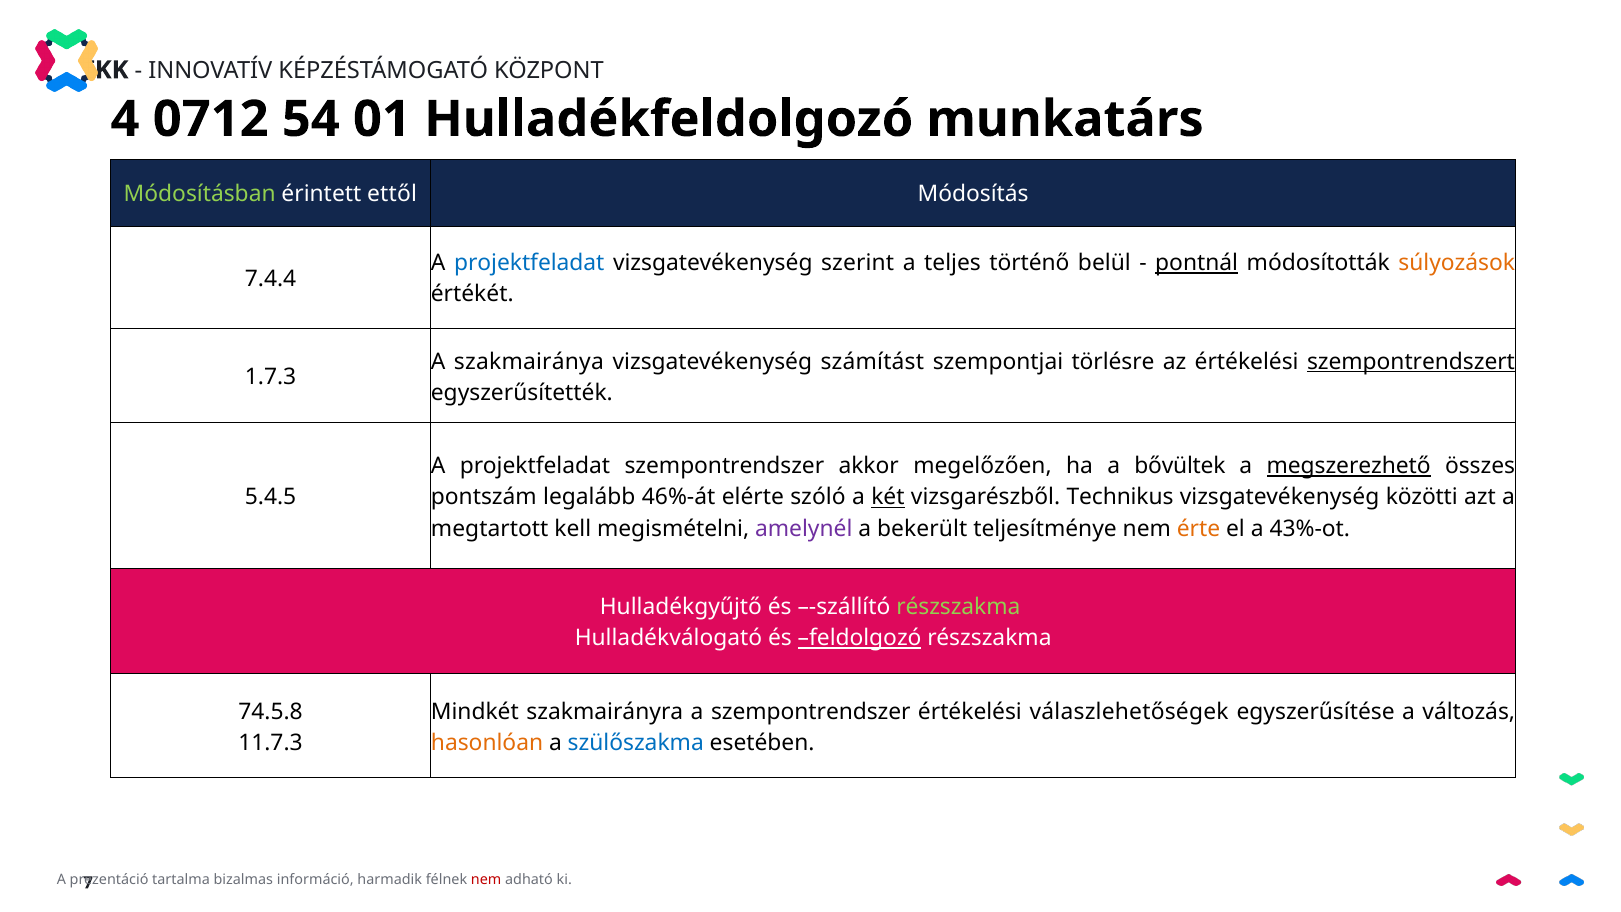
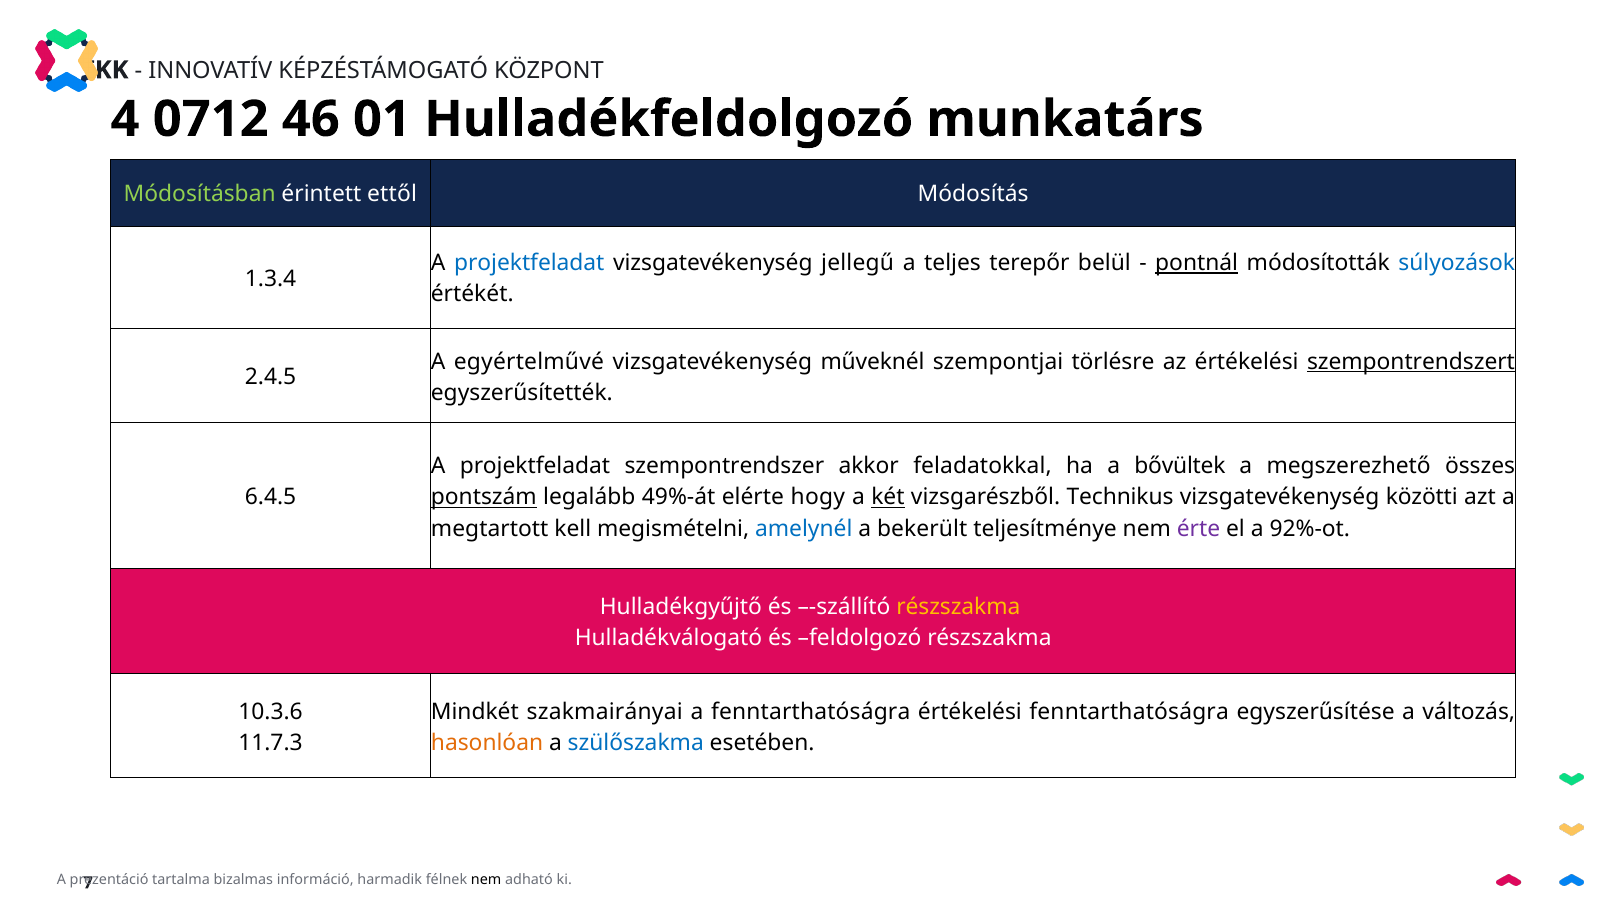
54: 54 -> 46 (311, 119)
szerint: szerint -> jellegű (858, 263)
történő: történő -> terepőr (1029, 263)
súlyozások colour: orange -> blue (1457, 263)
7.4.4: 7.4.4 -> 1.3.4 (271, 279)
szakmairánya: szakmairánya -> egyértelművé (529, 362)
számítást: számítást -> műveknél (872, 362)
1.7.3: 1.7.3 -> 2.4.5 (271, 377)
megelőzően: megelőzően -> feladatokkal (982, 466)
megszerezhető underline: present -> none (1349, 466)
5.4.5: 5.4.5 -> 6.4.5 (271, 497)
pontszám underline: none -> present (484, 497)
46%-át: 46%-át -> 49%-át (679, 497)
szóló: szóló -> hogy (818, 497)
amelynél colour: purple -> blue (804, 528)
érte colour: orange -> purple (1199, 528)
43%-ot: 43%-ot -> 92%-ot (1310, 528)
részszakma colour: light green -> yellow (958, 607)
feldolgozó underline: present -> none (860, 638)
74.5.8: 74.5.8 -> 10.3.6 (271, 711)
szakmairányra: szakmairányra -> szakmairányai (605, 711)
a szempontrendszer: szempontrendszer -> fenntarthatóságra (811, 711)
értékelési válaszlehetőségek: válaszlehetőségek -> fenntarthatóságra (1129, 711)
nem colour: red -> black (486, 880)
